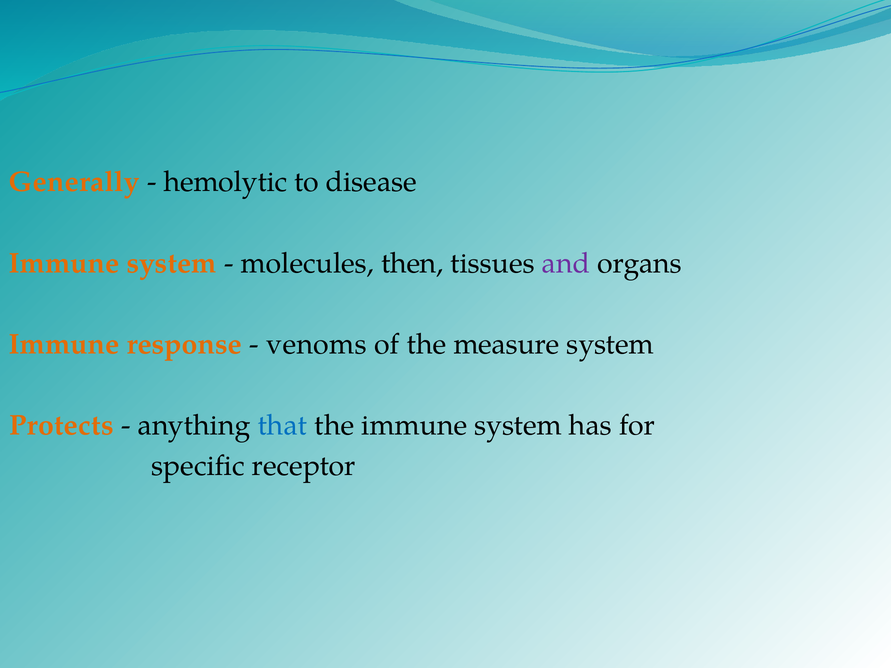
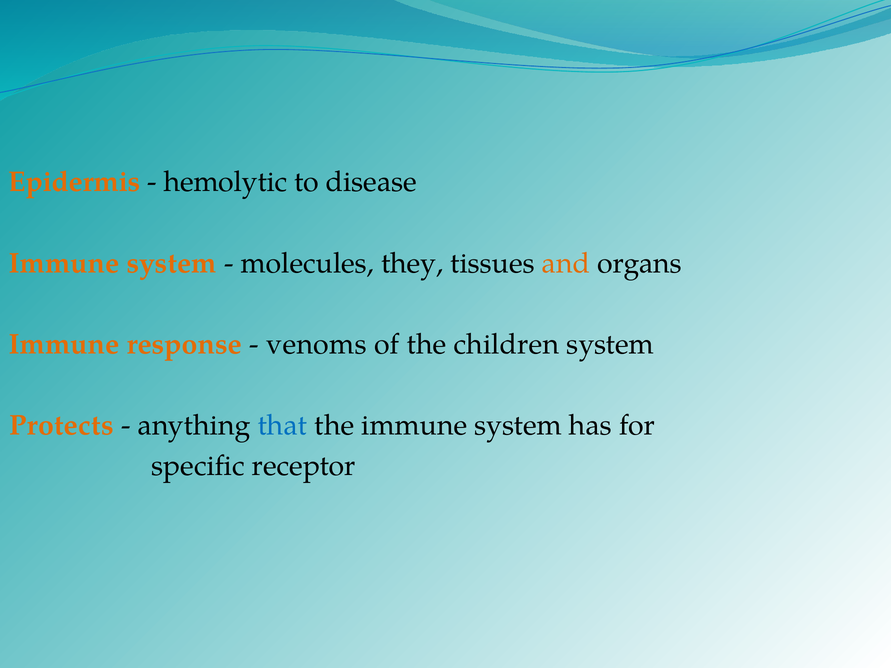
Generally: Generally -> Epidermis (75, 182)
then: then -> they (412, 263)
and colour: purple -> orange (566, 263)
measure: measure -> children (506, 344)
